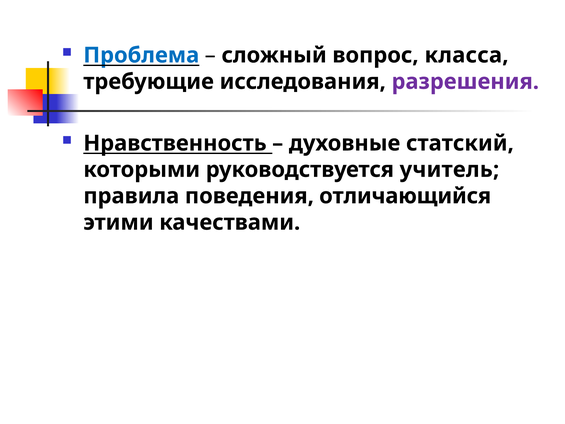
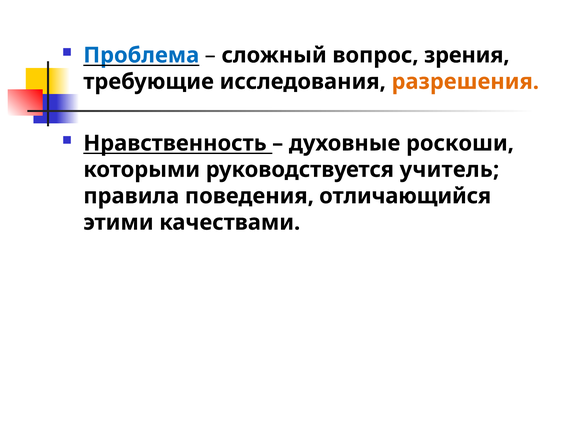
класса: класса -> зрения (467, 55)
разрешения colour: purple -> orange (465, 82)
статский: статский -> роскоши (460, 143)
